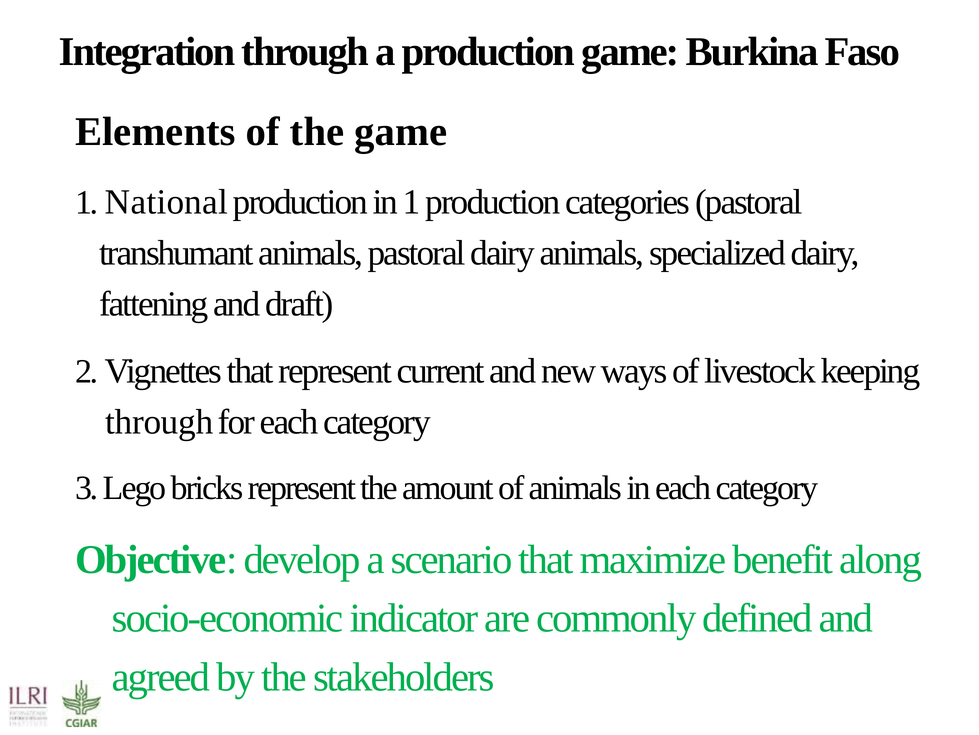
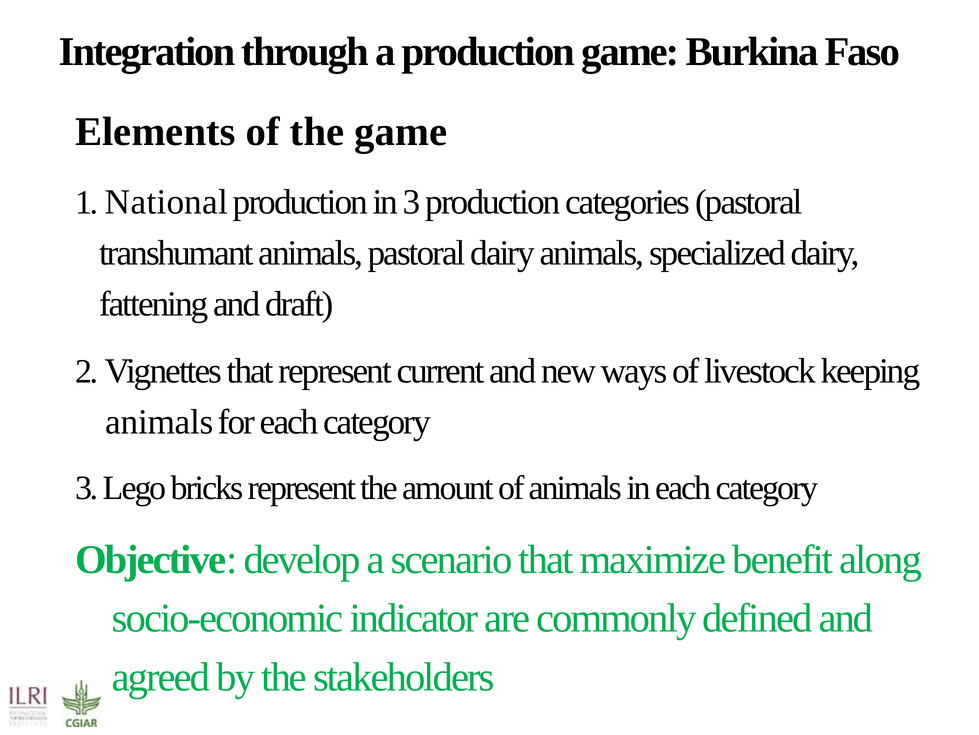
in 1: 1 -> 3 (412, 202)
through: through -> animals (159, 422)
